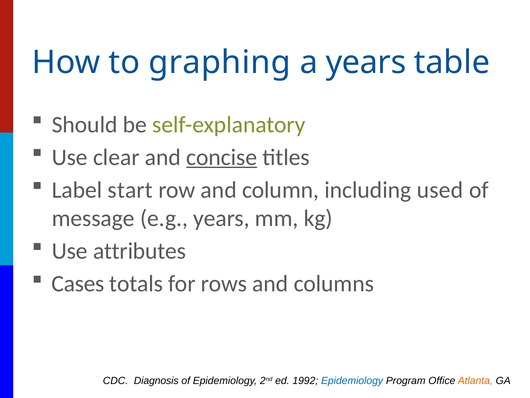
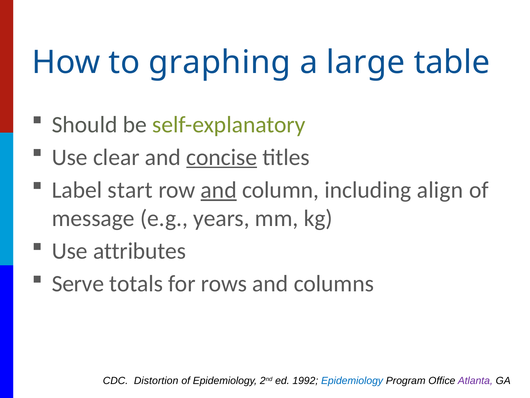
a years: years -> large (366, 62)
and underline: none -> present (219, 190)
used: used -> align (440, 190)
Cases: Cases -> Serve (78, 283)
Diagnosis: Diagnosis -> Distortion (156, 380)
Atlanta colour: orange -> purple (475, 380)
